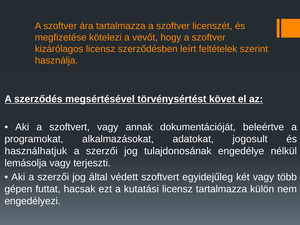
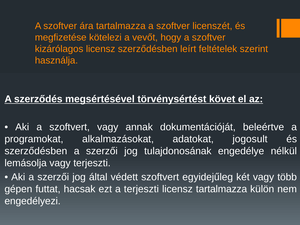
használhatjuk: használhatjuk -> szerződésben (36, 151)
a kutatási: kutatási -> terjeszti (141, 189)
